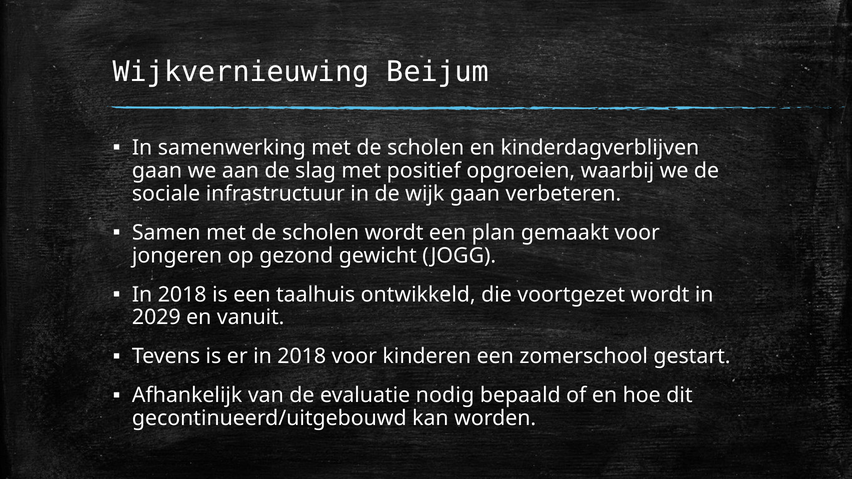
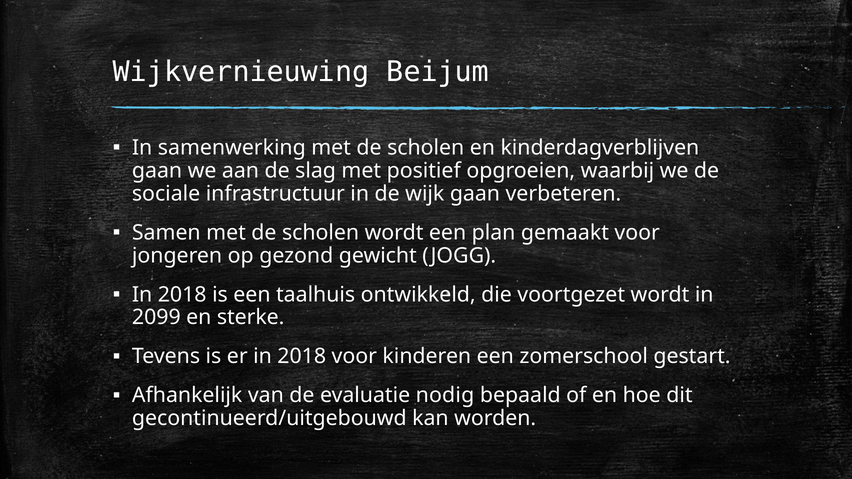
2029: 2029 -> 2099 (156, 318)
vanuit: vanuit -> sterke (251, 318)
